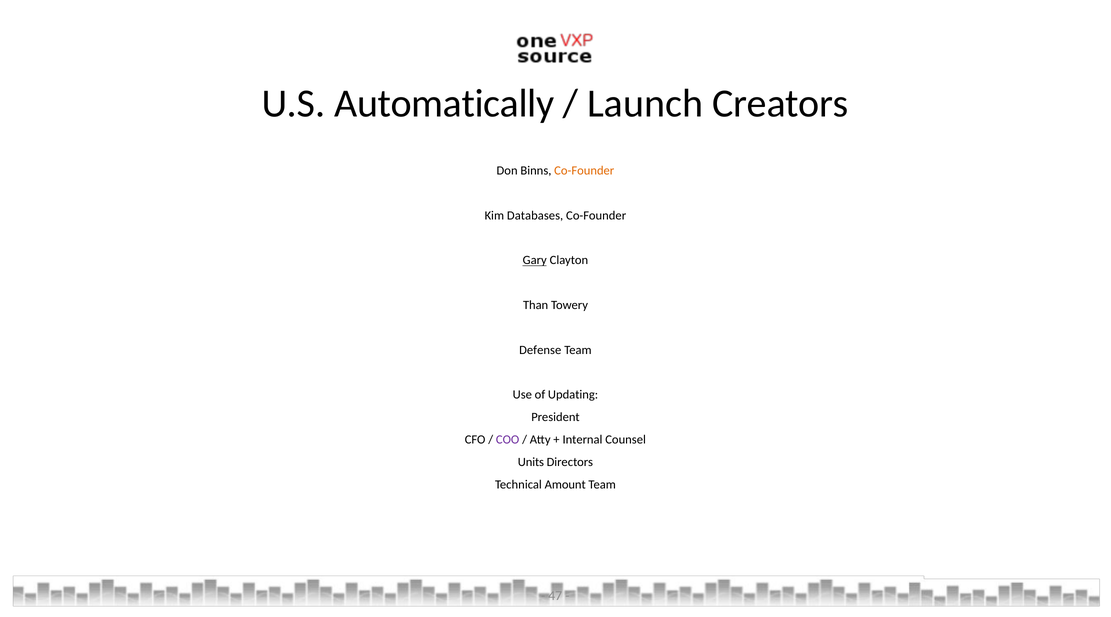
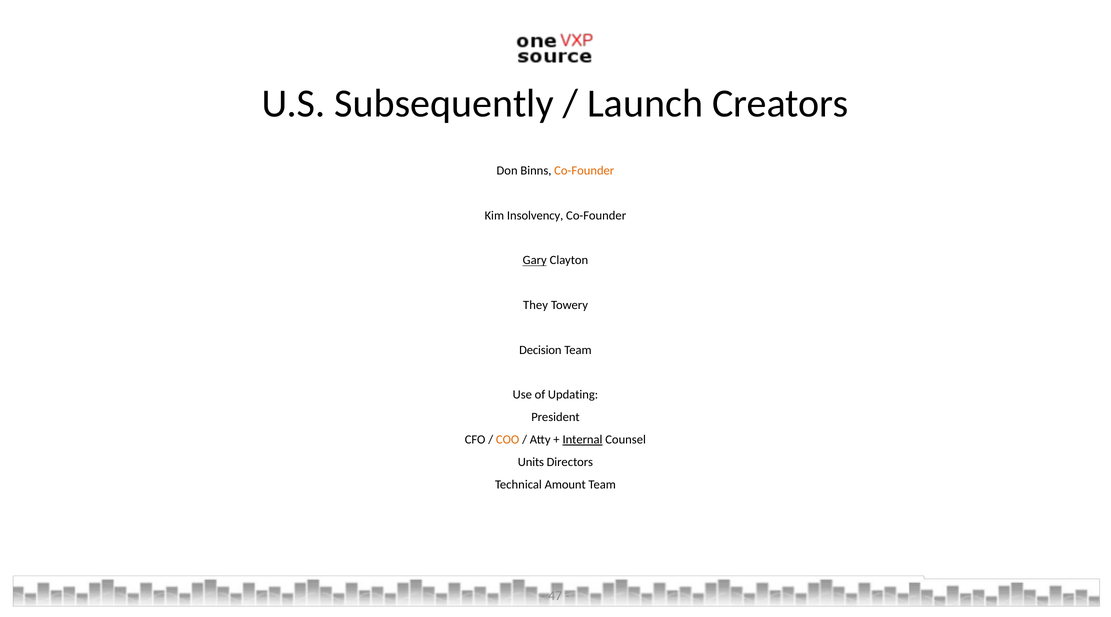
Automatically: Automatically -> Subsequently (444, 104)
Databases: Databases -> Insolvency (535, 216)
Than: Than -> They (536, 305)
Defense: Defense -> Decision (540, 350)
COO colour: purple -> orange (508, 440)
Internal underline: none -> present (582, 440)
